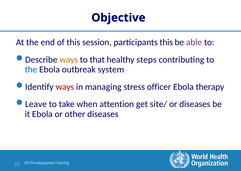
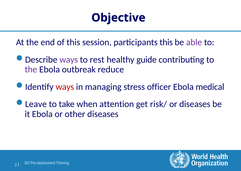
ways colour: orange -> purple (69, 59)
that: that -> rest (97, 59)
steps: steps -> guide (147, 59)
the colour: blue -> purple (31, 69)
system: system -> reduce (111, 69)
therapy: therapy -> medical (210, 87)
site/: site/ -> risk/ (158, 104)
